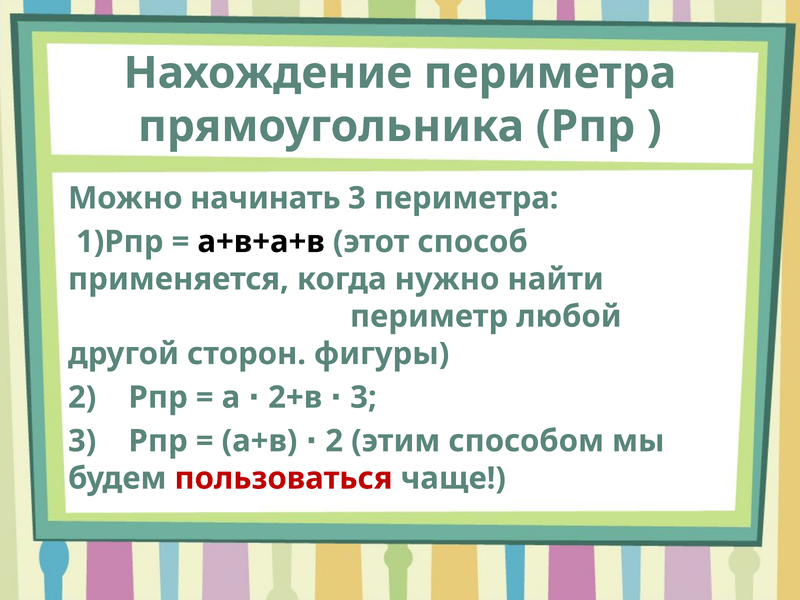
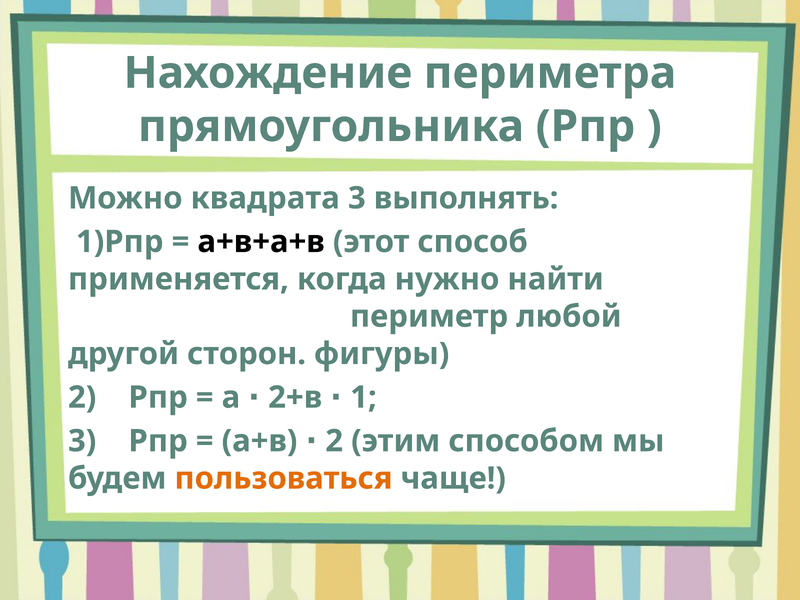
начинать: начинать -> квадрата (265, 198)
3 периметра: периметра -> выполнять (466, 198)
2+в 3: 3 -> 1 (363, 397)
пользоваться colour: red -> orange (284, 478)
